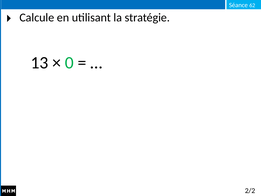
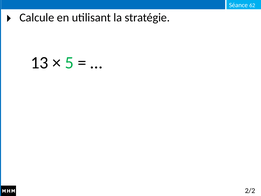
0: 0 -> 5 (69, 63)
